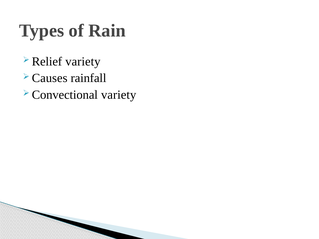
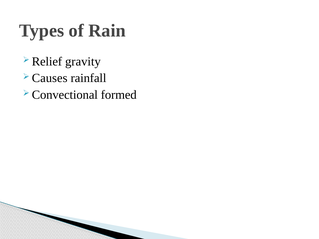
Relief variety: variety -> gravity (83, 62)
Convectional variety: variety -> formed (119, 95)
